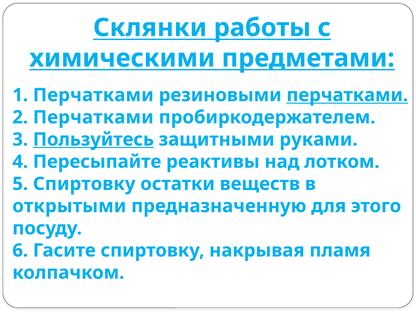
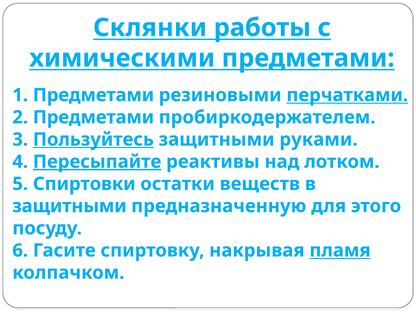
1 Перчатками: Перчатками -> Предметами (93, 95)
2 Перчатками: Перчатками -> Предметами (93, 117)
Пересыпайте underline: none -> present (97, 162)
5 Спиртовку: Спиртовку -> Спиртовки (84, 184)
открытыми: открытыми -> защитными (69, 206)
пламя underline: none -> present (340, 250)
